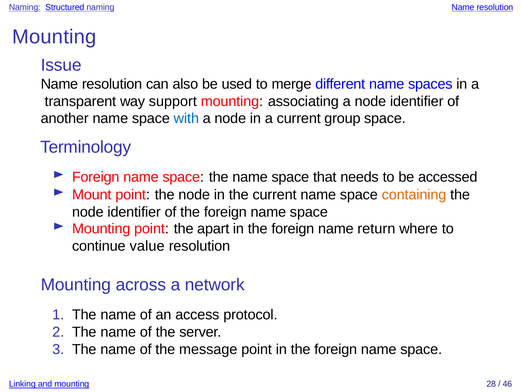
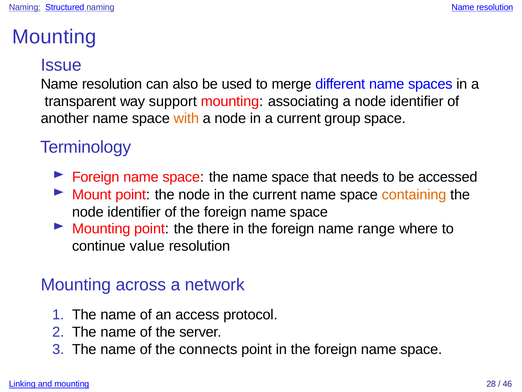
with colour: blue -> orange (186, 118)
apart: apart -> there (213, 229)
return: return -> range (376, 229)
message: message -> connects (208, 349)
